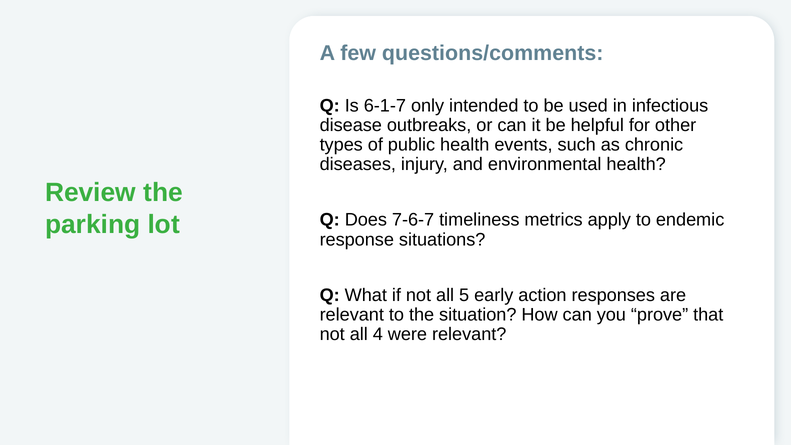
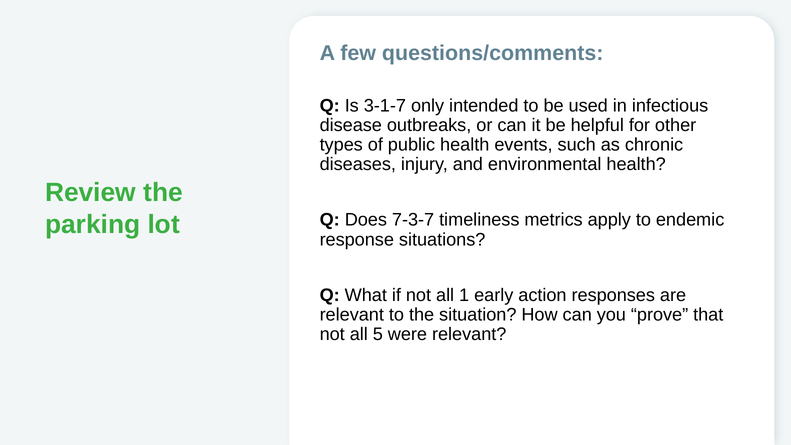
6-1-7: 6-1-7 -> 3-1-7 (385, 106)
7-6-7: 7-6-7 -> 7-3-7 (413, 220)
5: 5 -> 1 (464, 295)
4: 4 -> 5 (378, 334)
